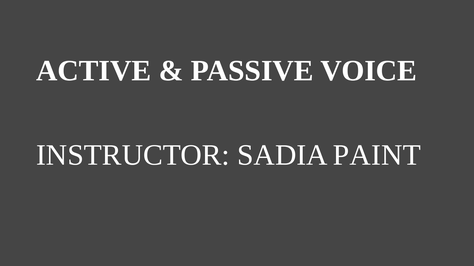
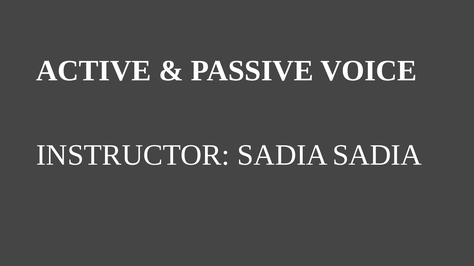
SADIA PAINT: PAINT -> SADIA (377, 155)
